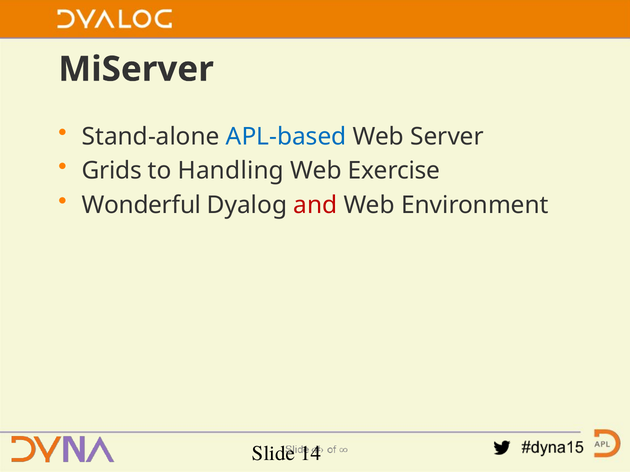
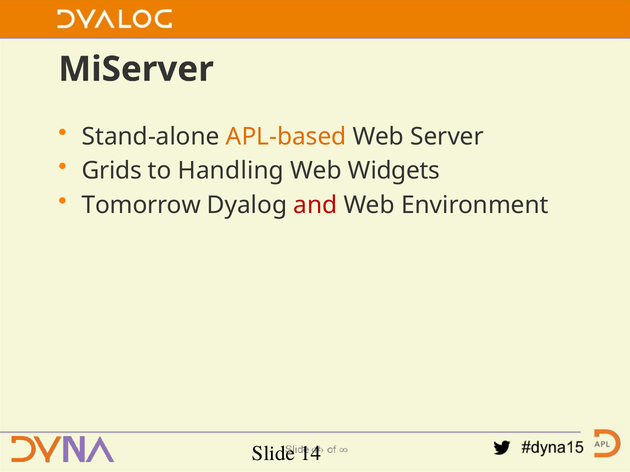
APL-based colour: blue -> orange (286, 137)
Exercise: Exercise -> Widgets (394, 171)
Wonderful: Wonderful -> Tomorrow (141, 205)
